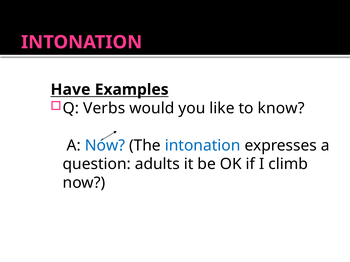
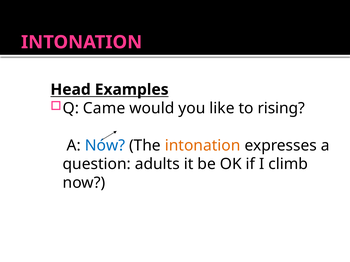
Have: Have -> Head (71, 90)
Verbs: Verbs -> Came (104, 108)
know: know -> rising (281, 108)
intonation colour: blue -> orange (203, 146)
